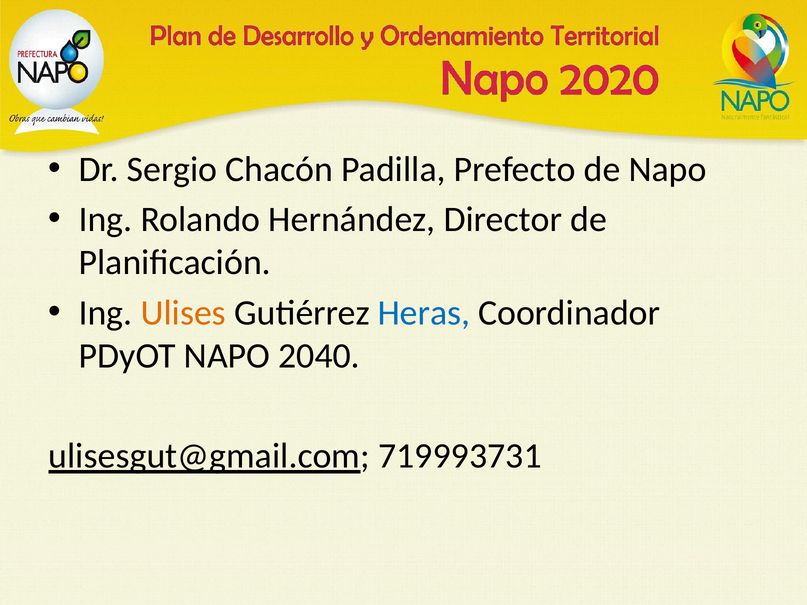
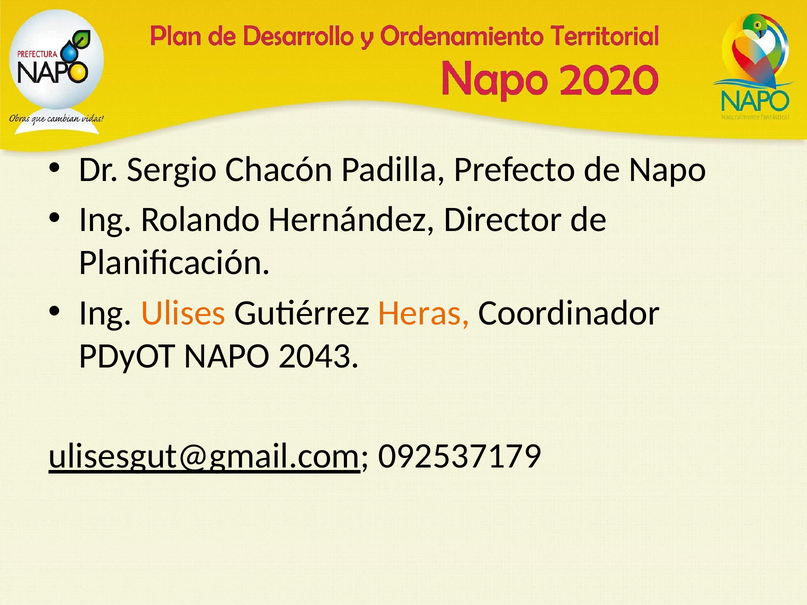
Heras colour: blue -> orange (424, 313)
2040: 2040 -> 2043 (319, 356)
719993731: 719993731 -> 092537179 (460, 456)
